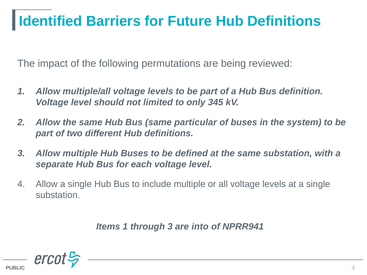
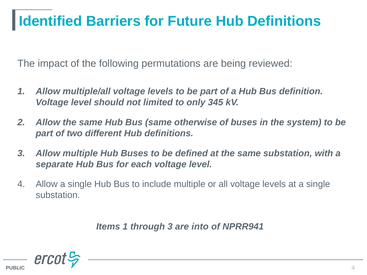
particular: particular -> otherwise (196, 122)
